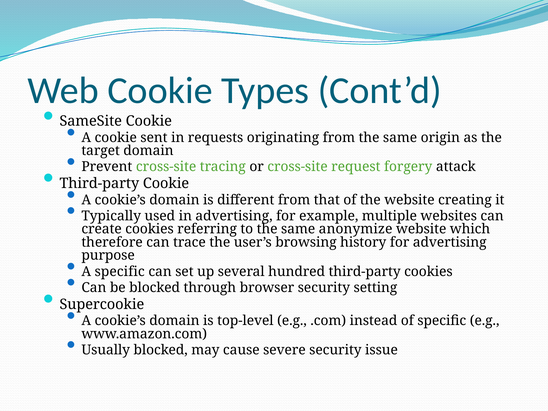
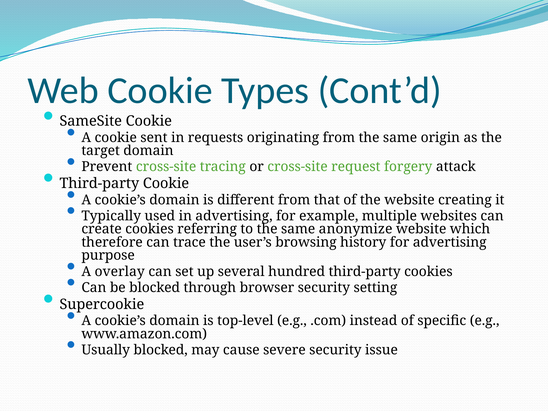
A specific: specific -> overlay (120, 271)
